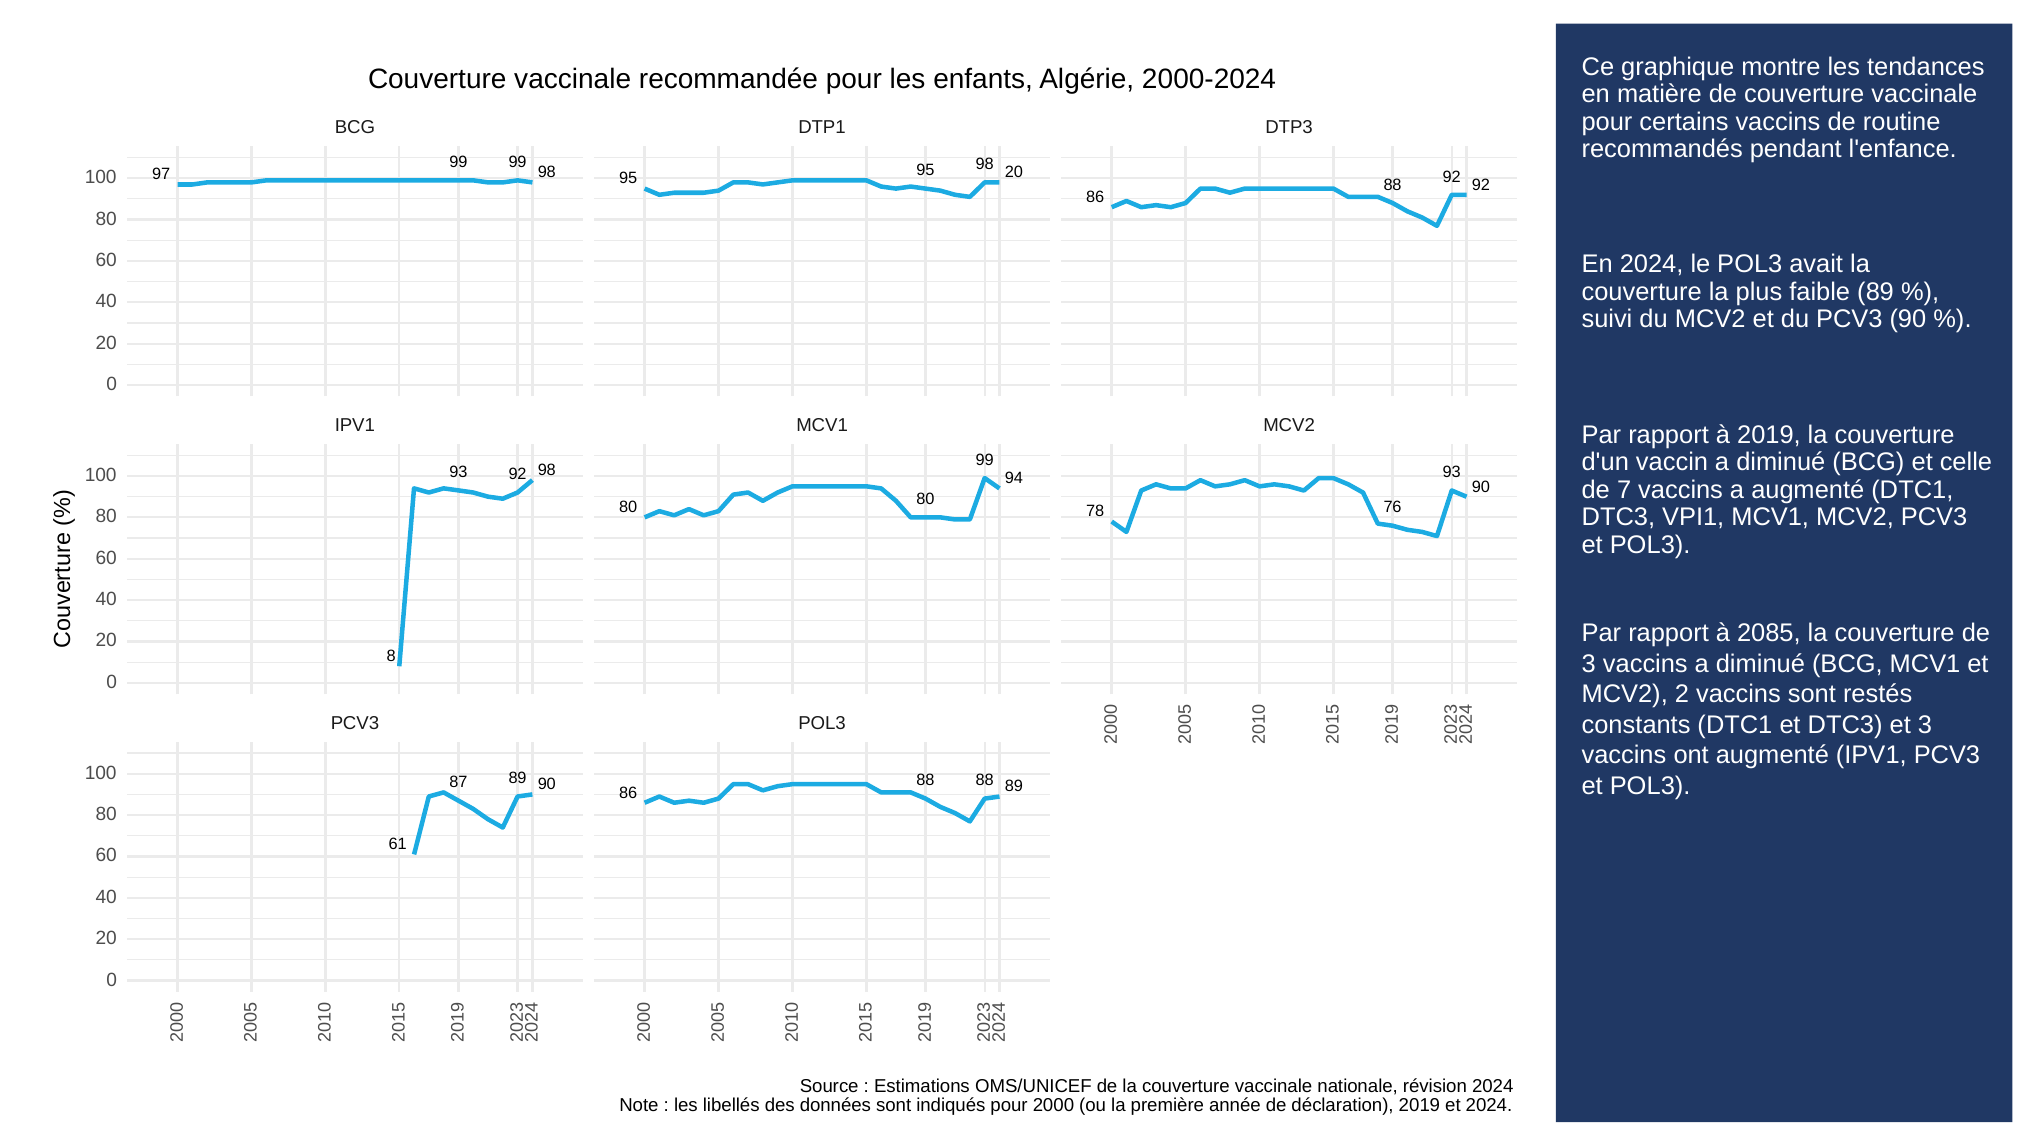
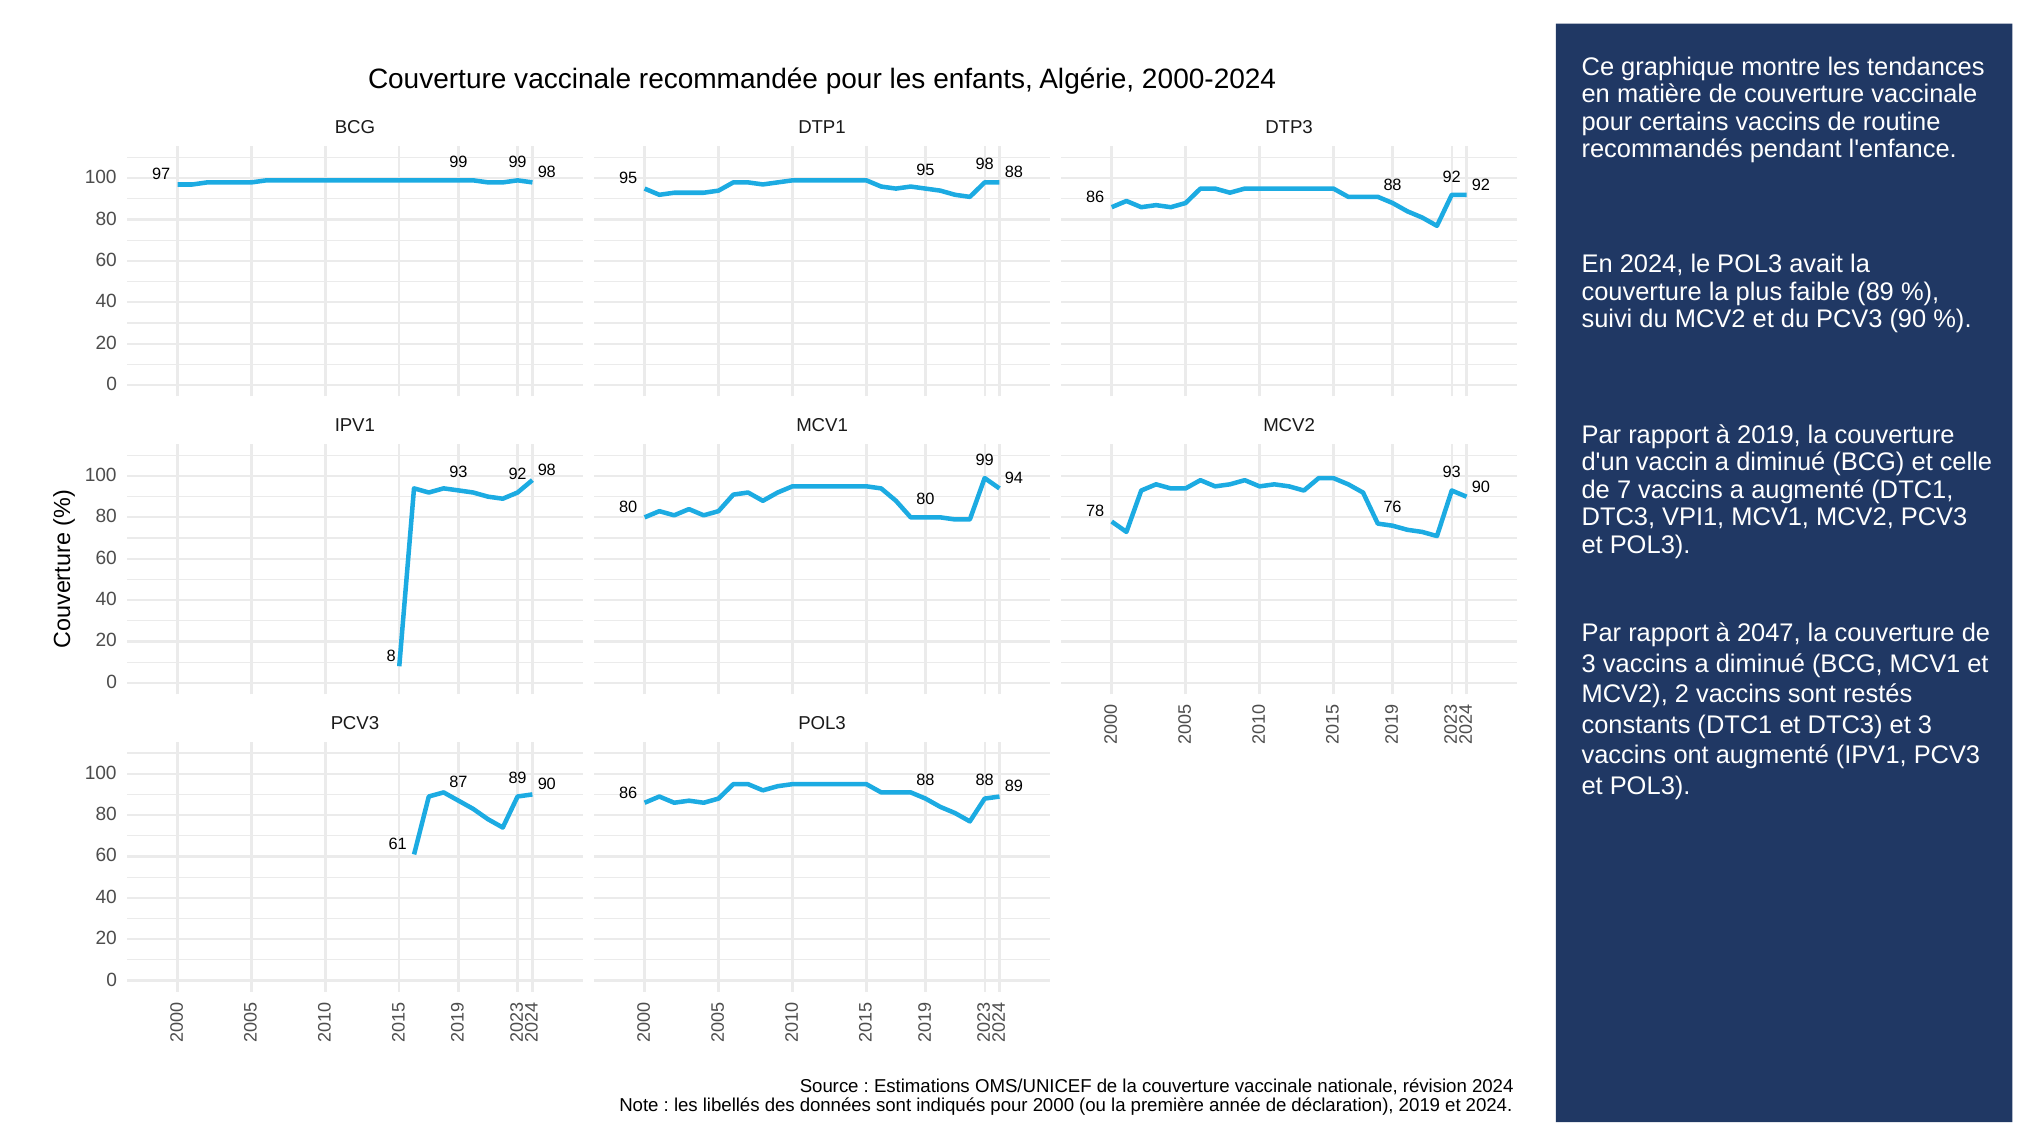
95 20: 20 -> 88 (1014, 172)
2085: 2085 -> 2047 (1769, 633)
